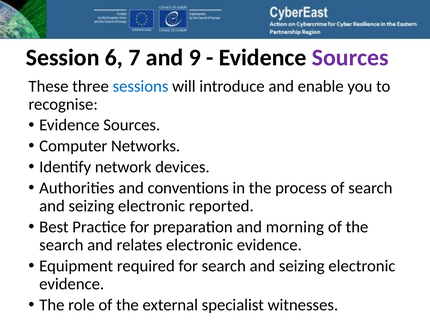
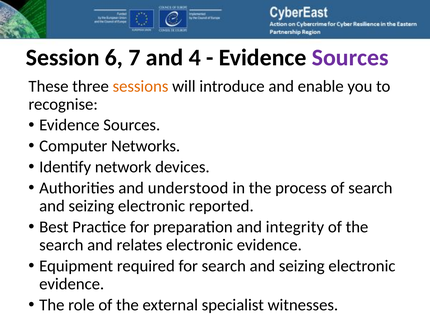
9: 9 -> 4 (195, 58)
sessions colour: blue -> orange (141, 86)
conventions: conventions -> understood (188, 188)
morning: morning -> integrity (295, 227)
